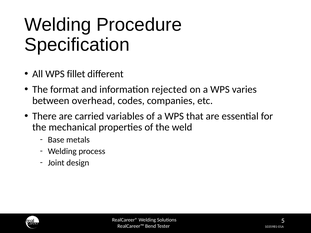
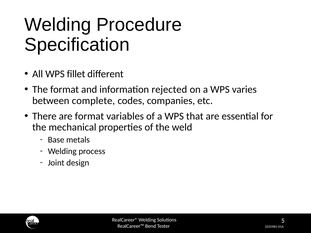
overhead: overhead -> complete (93, 101)
are carried: carried -> format (89, 116)
